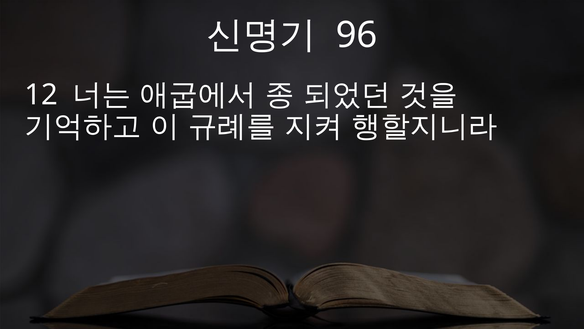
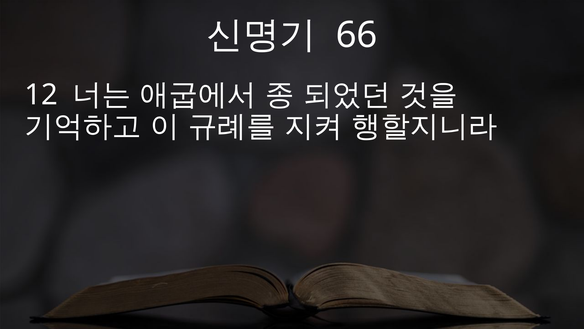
96: 96 -> 66 (357, 35)
